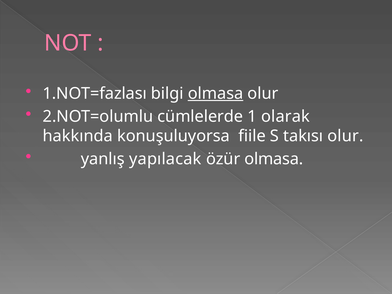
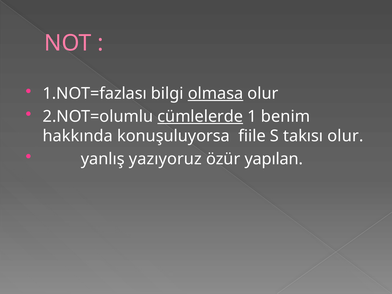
cümlelerde underline: none -> present (200, 116)
olarak: olarak -> benim (286, 116)
yapılacak: yapılacak -> yazıyoruz (165, 159)
özür olmasa: olmasa -> yapılan (274, 159)
